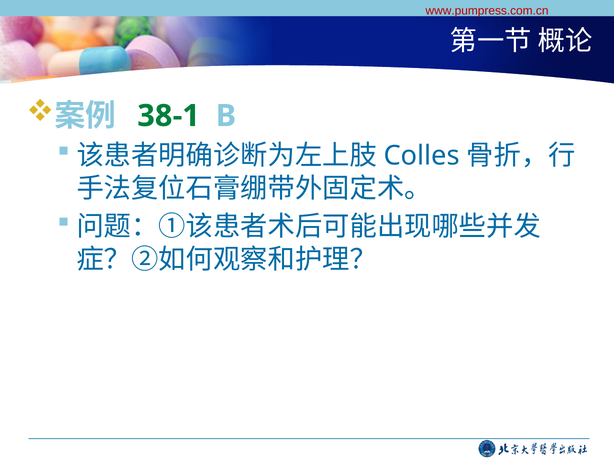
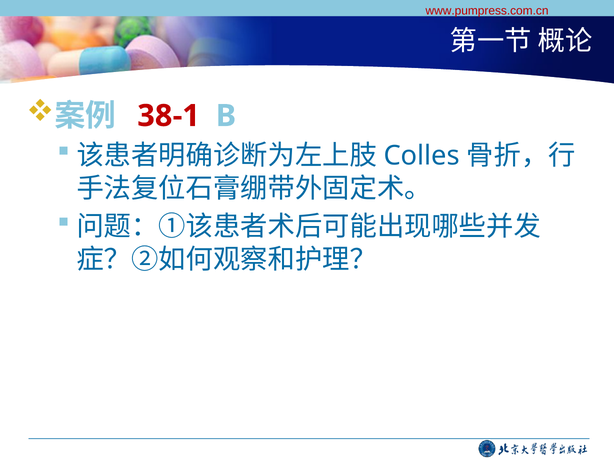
38-1 colour: green -> red (169, 116)
